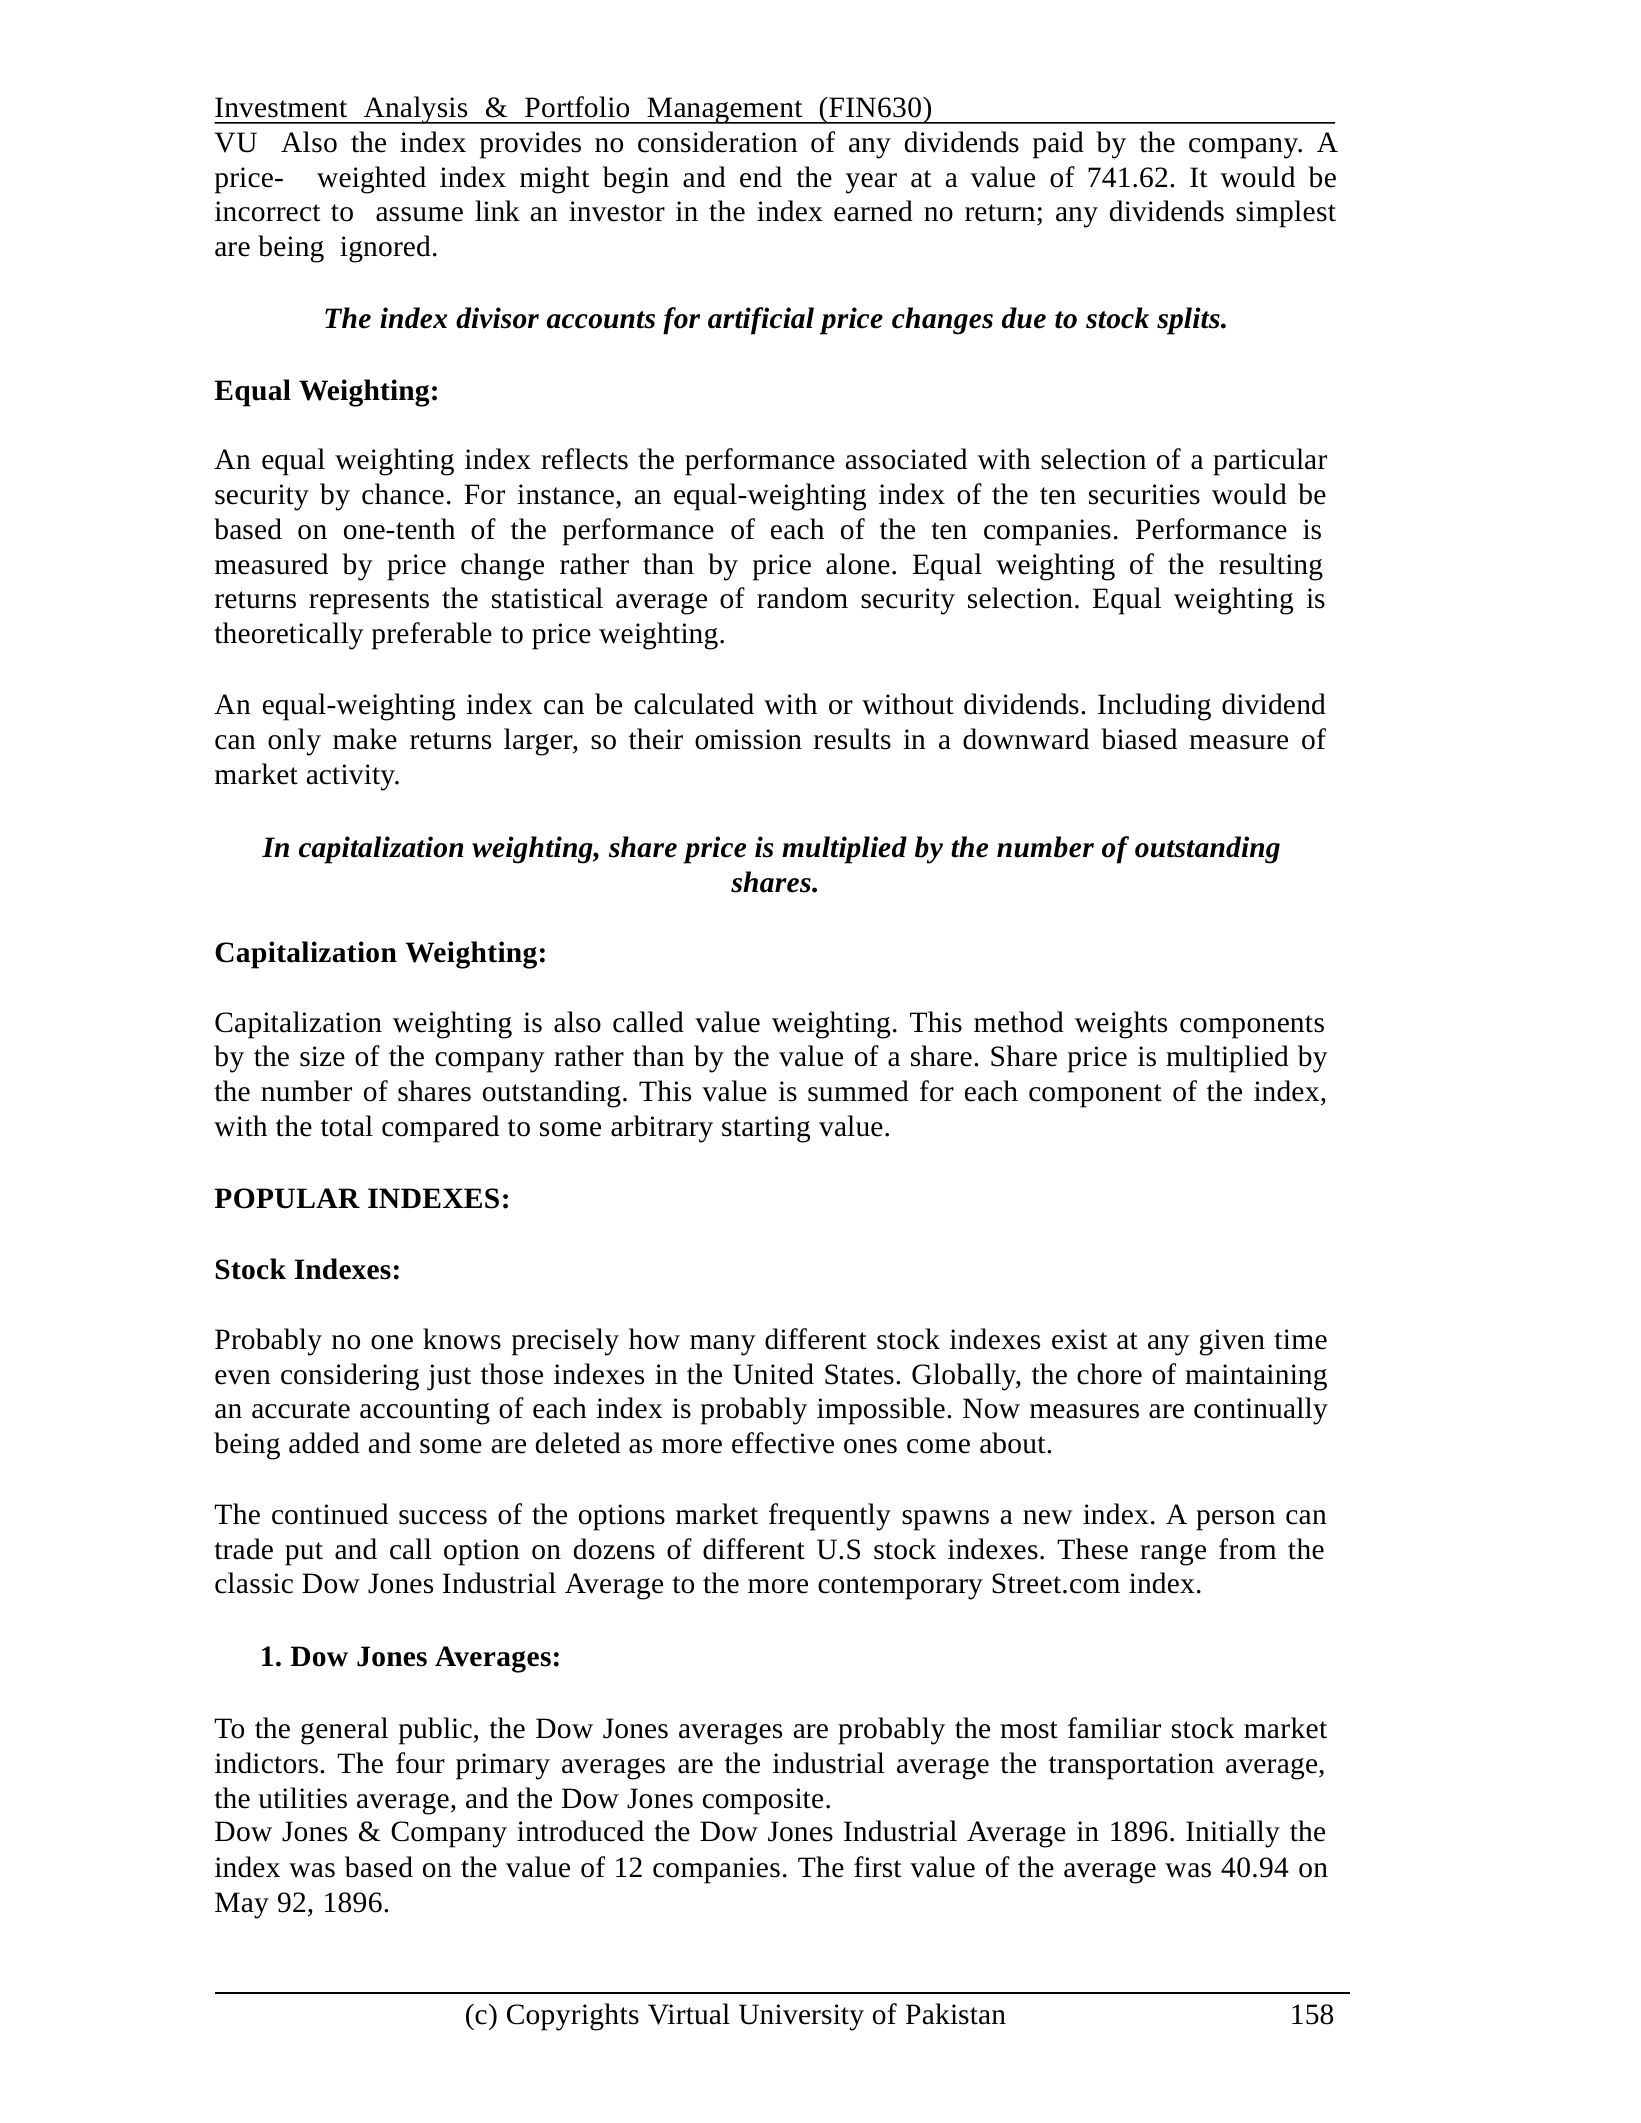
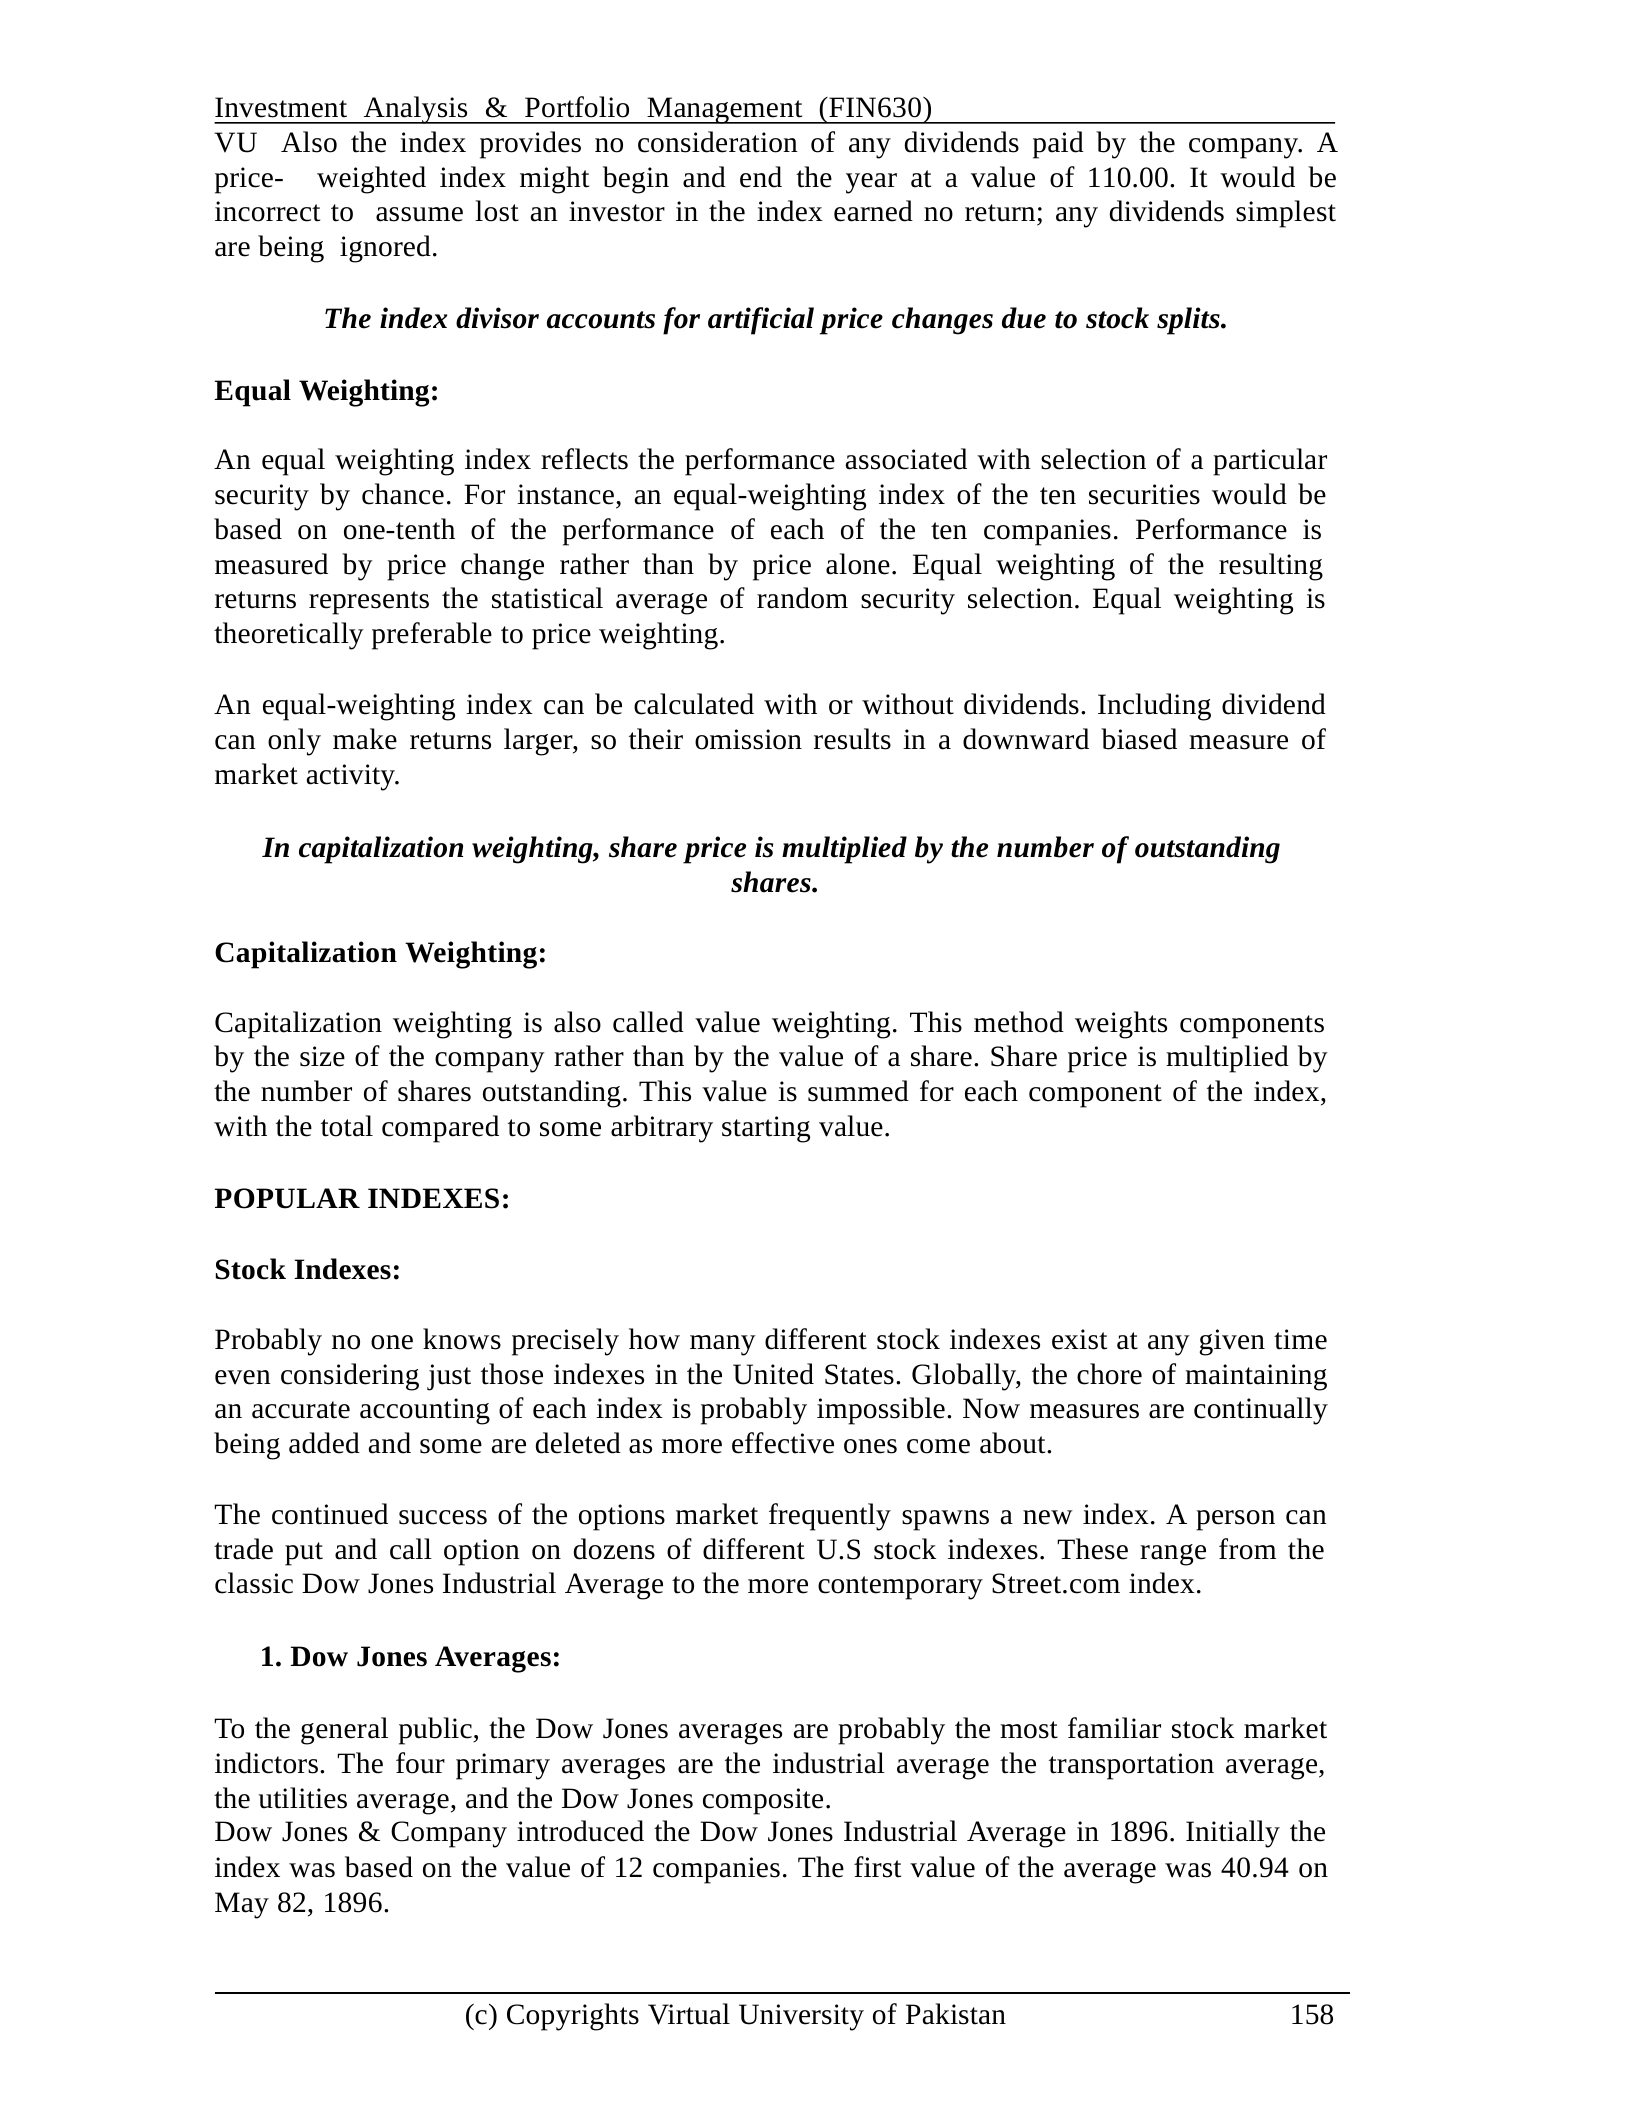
741.62: 741.62 -> 110.00 (1132, 177)
link: link -> lost (497, 212)
92: 92 -> 82 (296, 1903)
